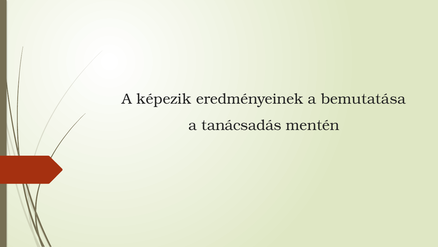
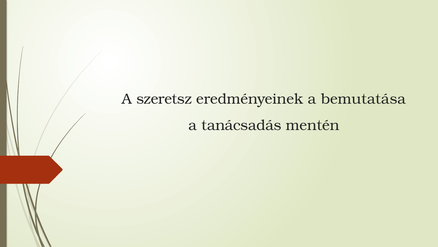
képezik: képezik -> szeretsz (164, 99)
